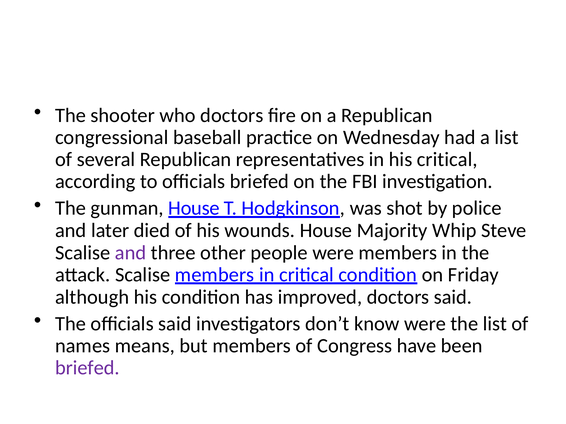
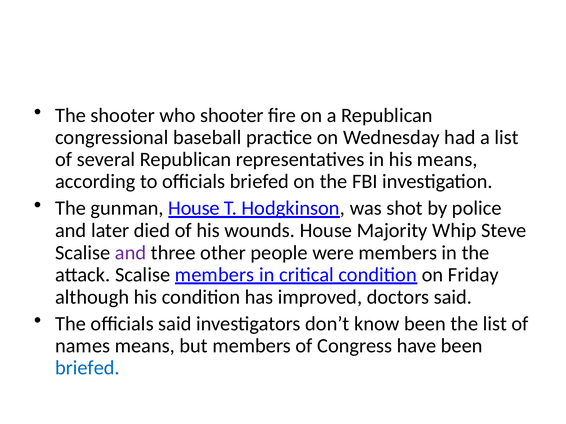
who doctors: doctors -> shooter (232, 116)
his critical: critical -> means (447, 160)
know were: were -> been (425, 324)
briefed colour: purple -> blue (87, 368)
